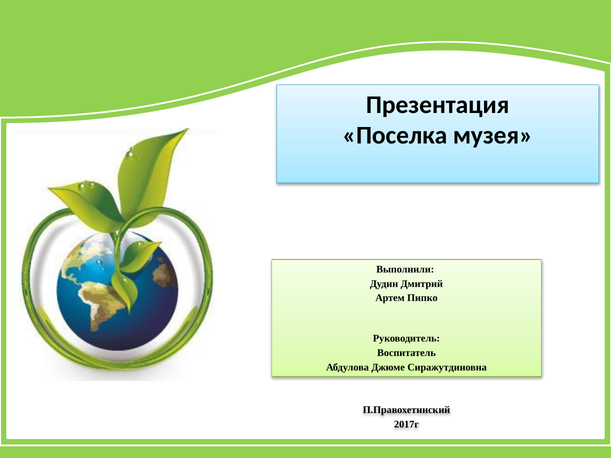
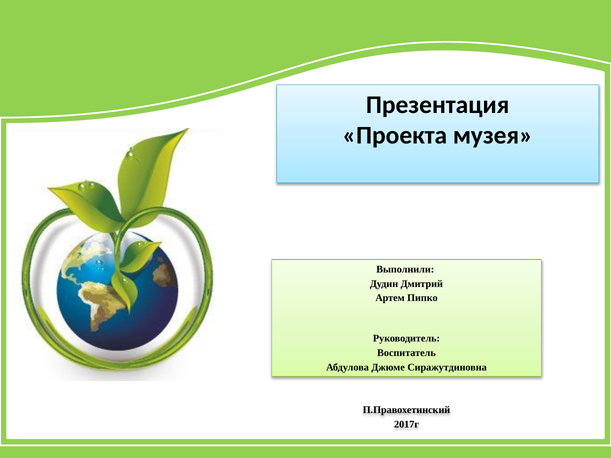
Поселка: Поселка -> Проекта (395, 136)
